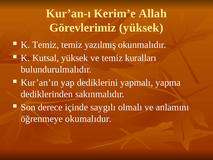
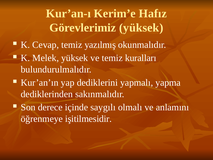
Allah: Allah -> Hafız (153, 14)
K Temiz: Temiz -> Cevap (46, 45)
Kutsal: Kutsal -> Melek (46, 58)
okumalıdur: okumalıdur -> işitilmesidir (88, 119)
